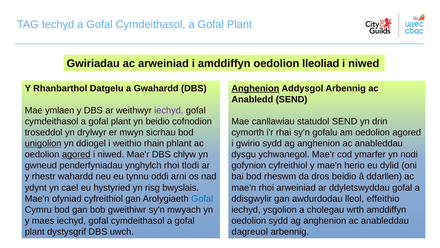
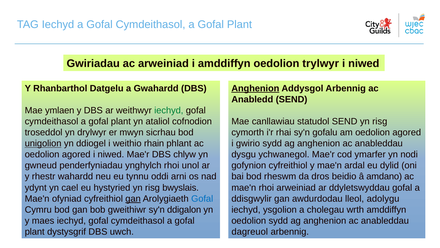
lleoliad: lleoliad -> trylwyr (321, 63)
iechyd colour: purple -> green (169, 110)
yn beidio: beidio -> ataliol (158, 121)
SEND yn drin: drin -> risg (380, 121)
agored underline: present -> none (76, 154)
tlodi: tlodi -> unol (190, 165)
herio: herio -> ardal (355, 165)
ddarllen: ddarllen -> amdano (384, 176)
gan underline: none -> present (133, 198)
effeithio: effeithio -> adolygu (383, 198)
mwyach: mwyach -> ddigalon (184, 209)
